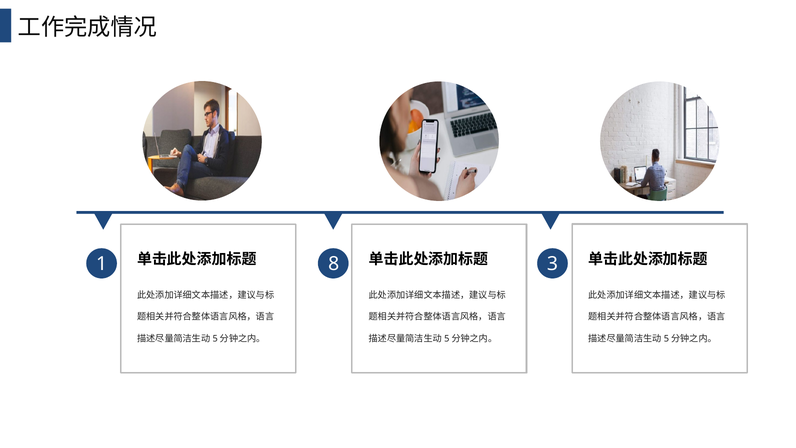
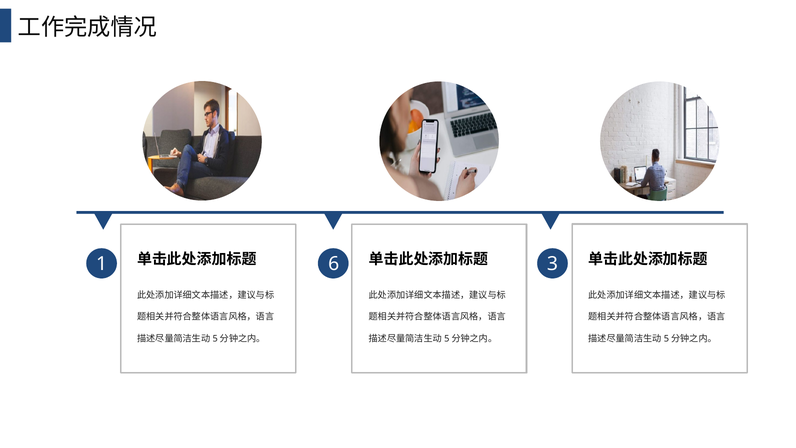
8: 8 -> 6 (334, 264)
